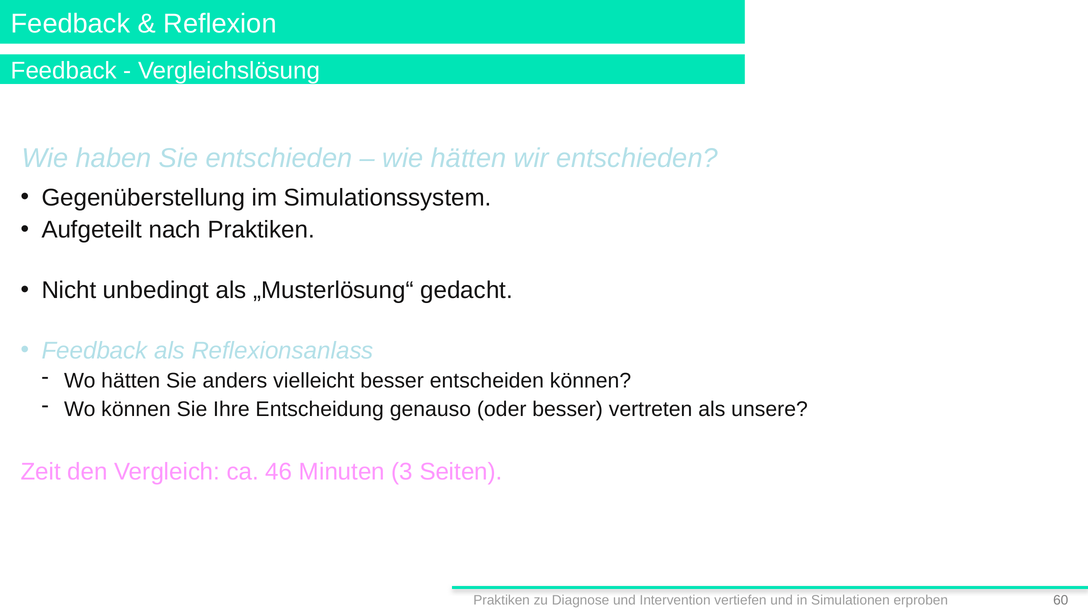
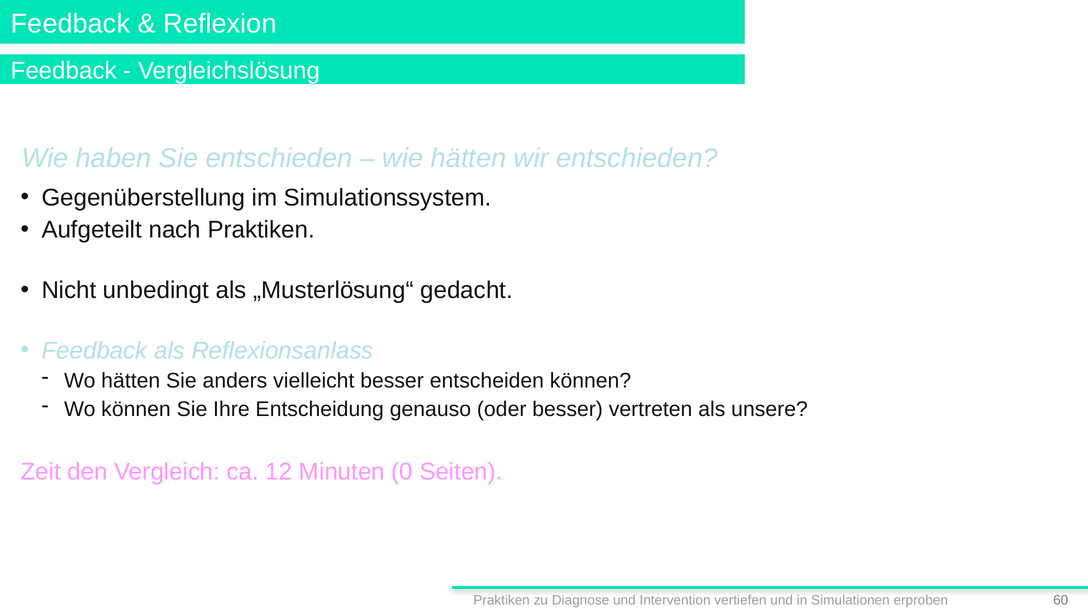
46: 46 -> 12 (279, 472)
3: 3 -> 0 (402, 472)
